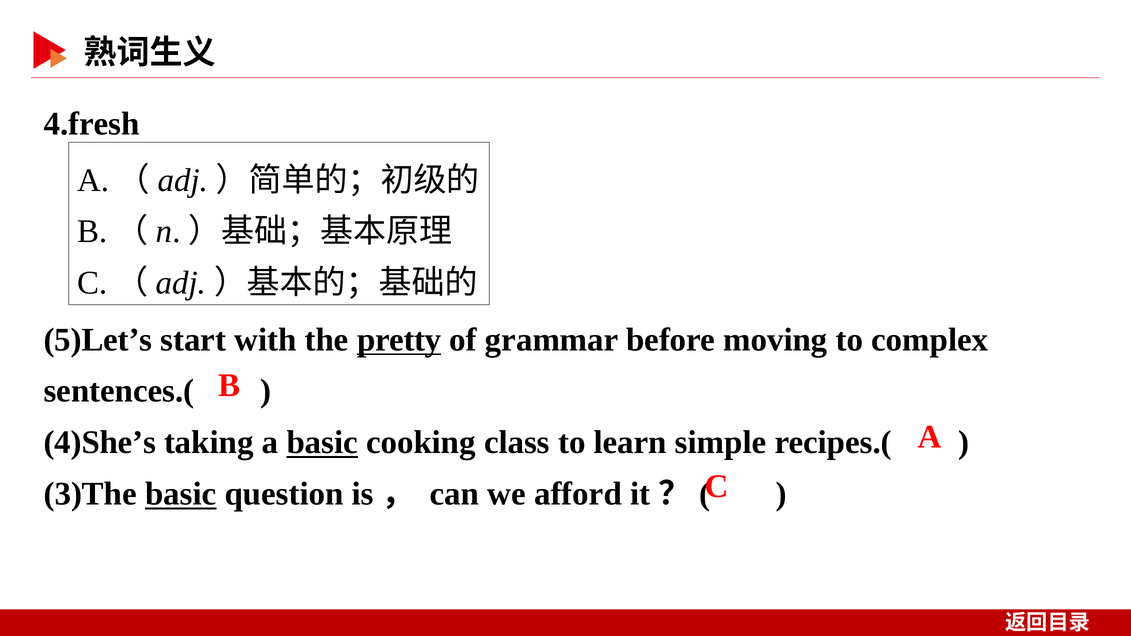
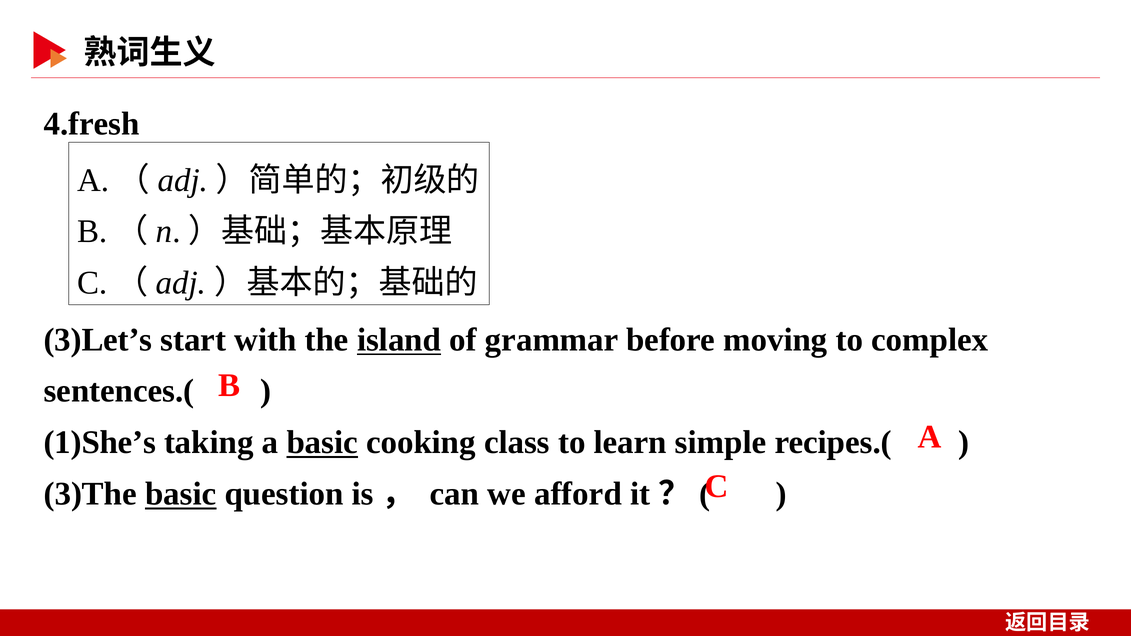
5)Let’s: 5)Let’s -> 3)Let’s (98, 340)
pretty: pretty -> island (399, 340)
4)She’s: 4)She’s -> 1)She’s (100, 443)
